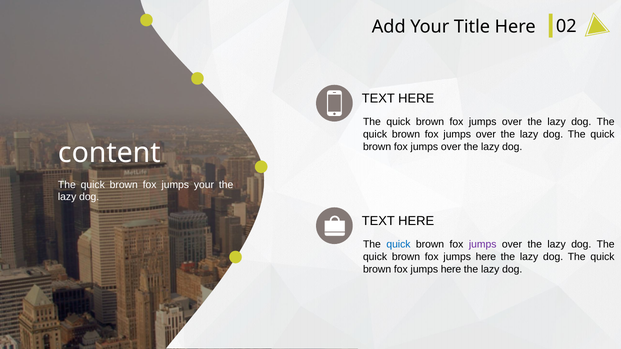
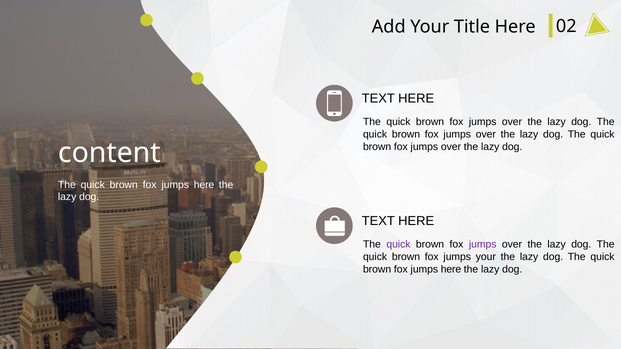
your: your -> here (204, 185)
quick colour: blue -> purple (398, 245)
here: here -> your (486, 257)
